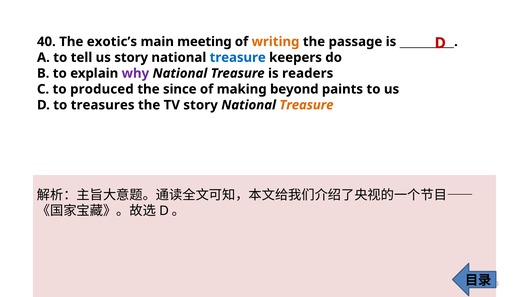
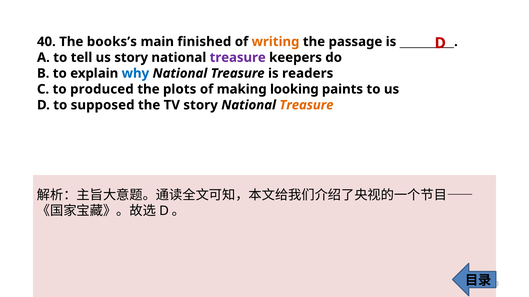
exotic’s: exotic’s -> books’s (112, 42)
meeting: meeting -> finished (204, 42)
treasure colour: blue -> purple (238, 58)
why colour: purple -> blue (135, 73)
since: since -> plots (180, 89)
beyond: beyond -> looking (294, 89)
treasures: treasures -> supposed (103, 105)
